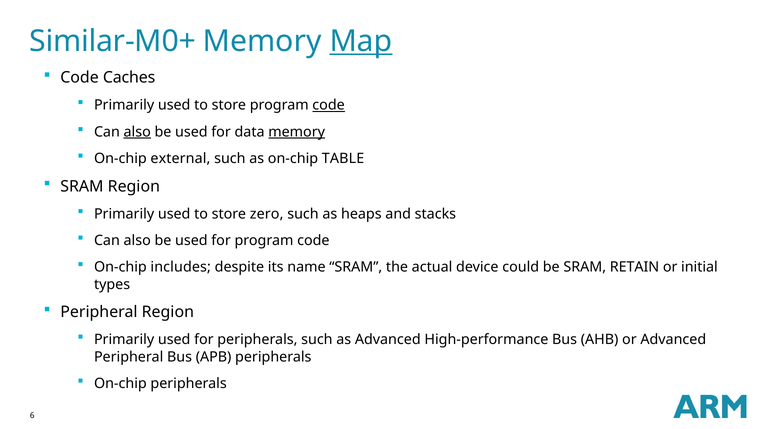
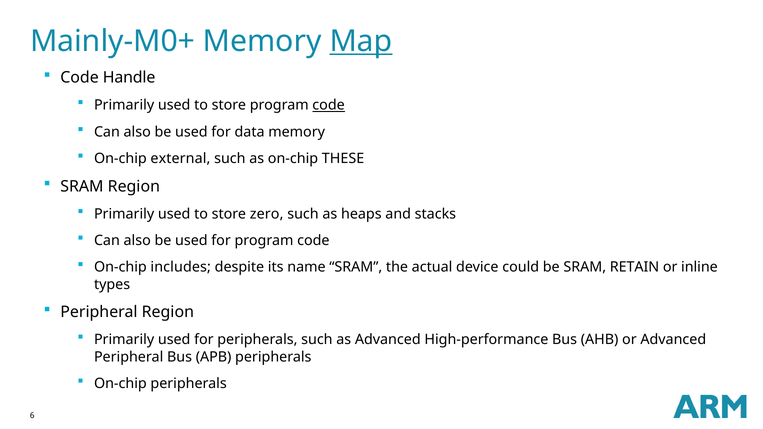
Similar-M0+: Similar-M0+ -> Mainly-M0+ (113, 41)
Caches: Caches -> Handle (129, 78)
also underline: present -> none (137, 132)
memory underline: present -> none (297, 132)
TABLE: TABLE -> THESE (343, 159)
initial: initial -> inline (699, 267)
